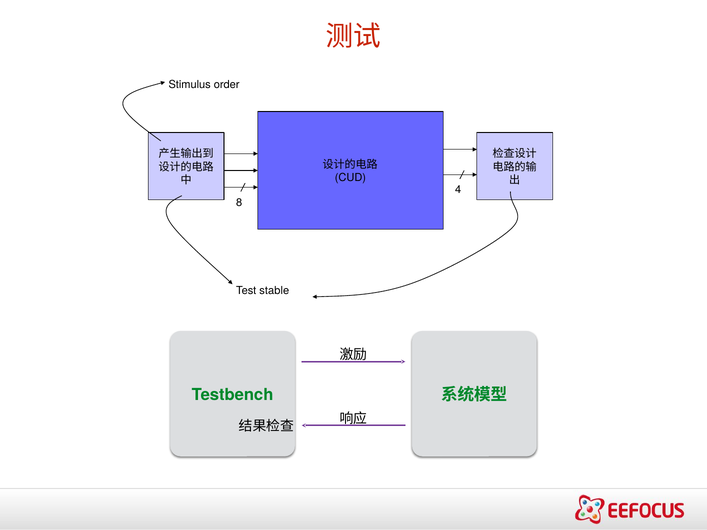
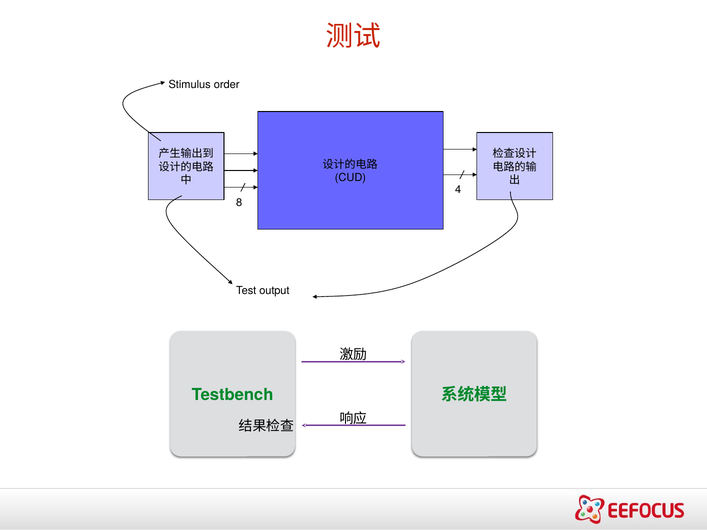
stable: stable -> output (274, 291)
